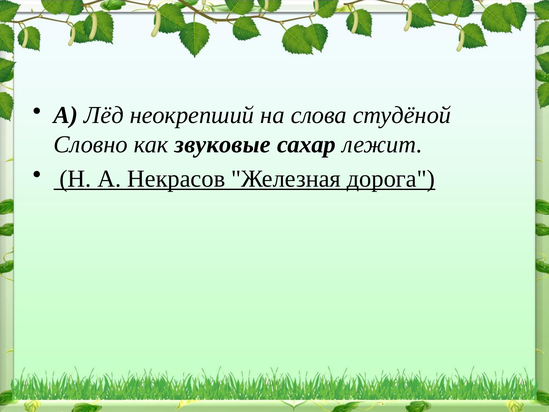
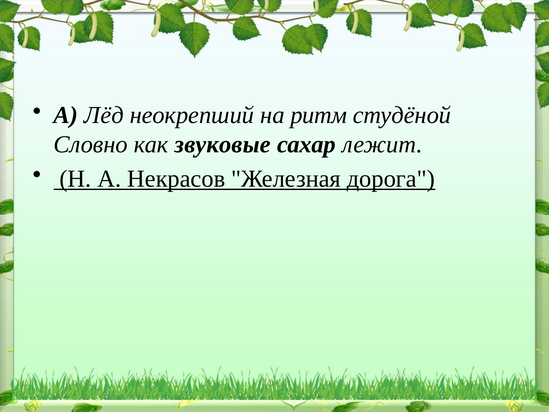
слова: слова -> ритм (319, 115)
